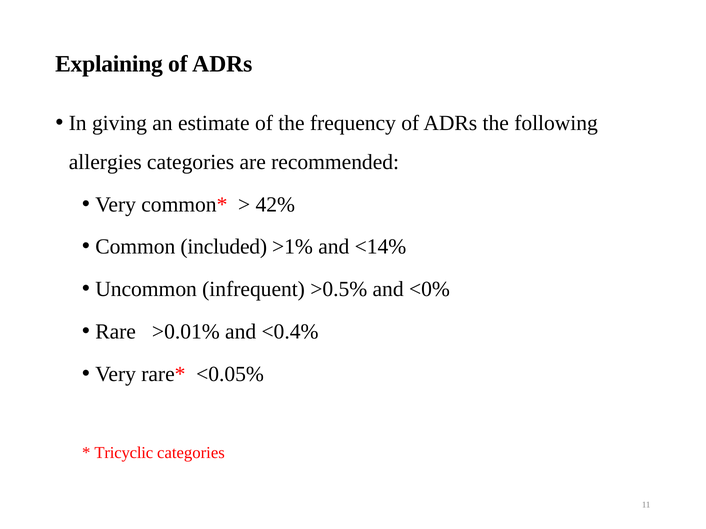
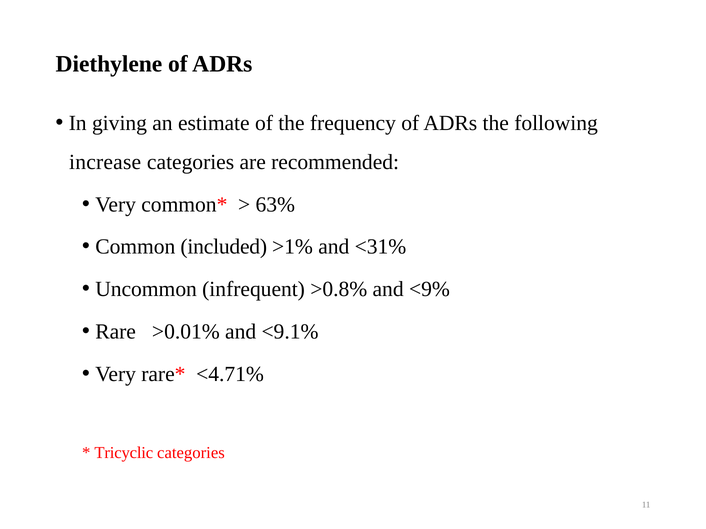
Explaining: Explaining -> Diethylene (109, 64)
allergies: allergies -> increase (105, 162)
42%: 42% -> 63% (275, 205)
<14%: <14% -> <31% (381, 247)
>0.5%: >0.5% -> >0.8% (339, 290)
<0%: <0% -> <9% (429, 290)
<0.4%: <0.4% -> <9.1% (290, 332)
<0.05%: <0.05% -> <4.71% (230, 375)
